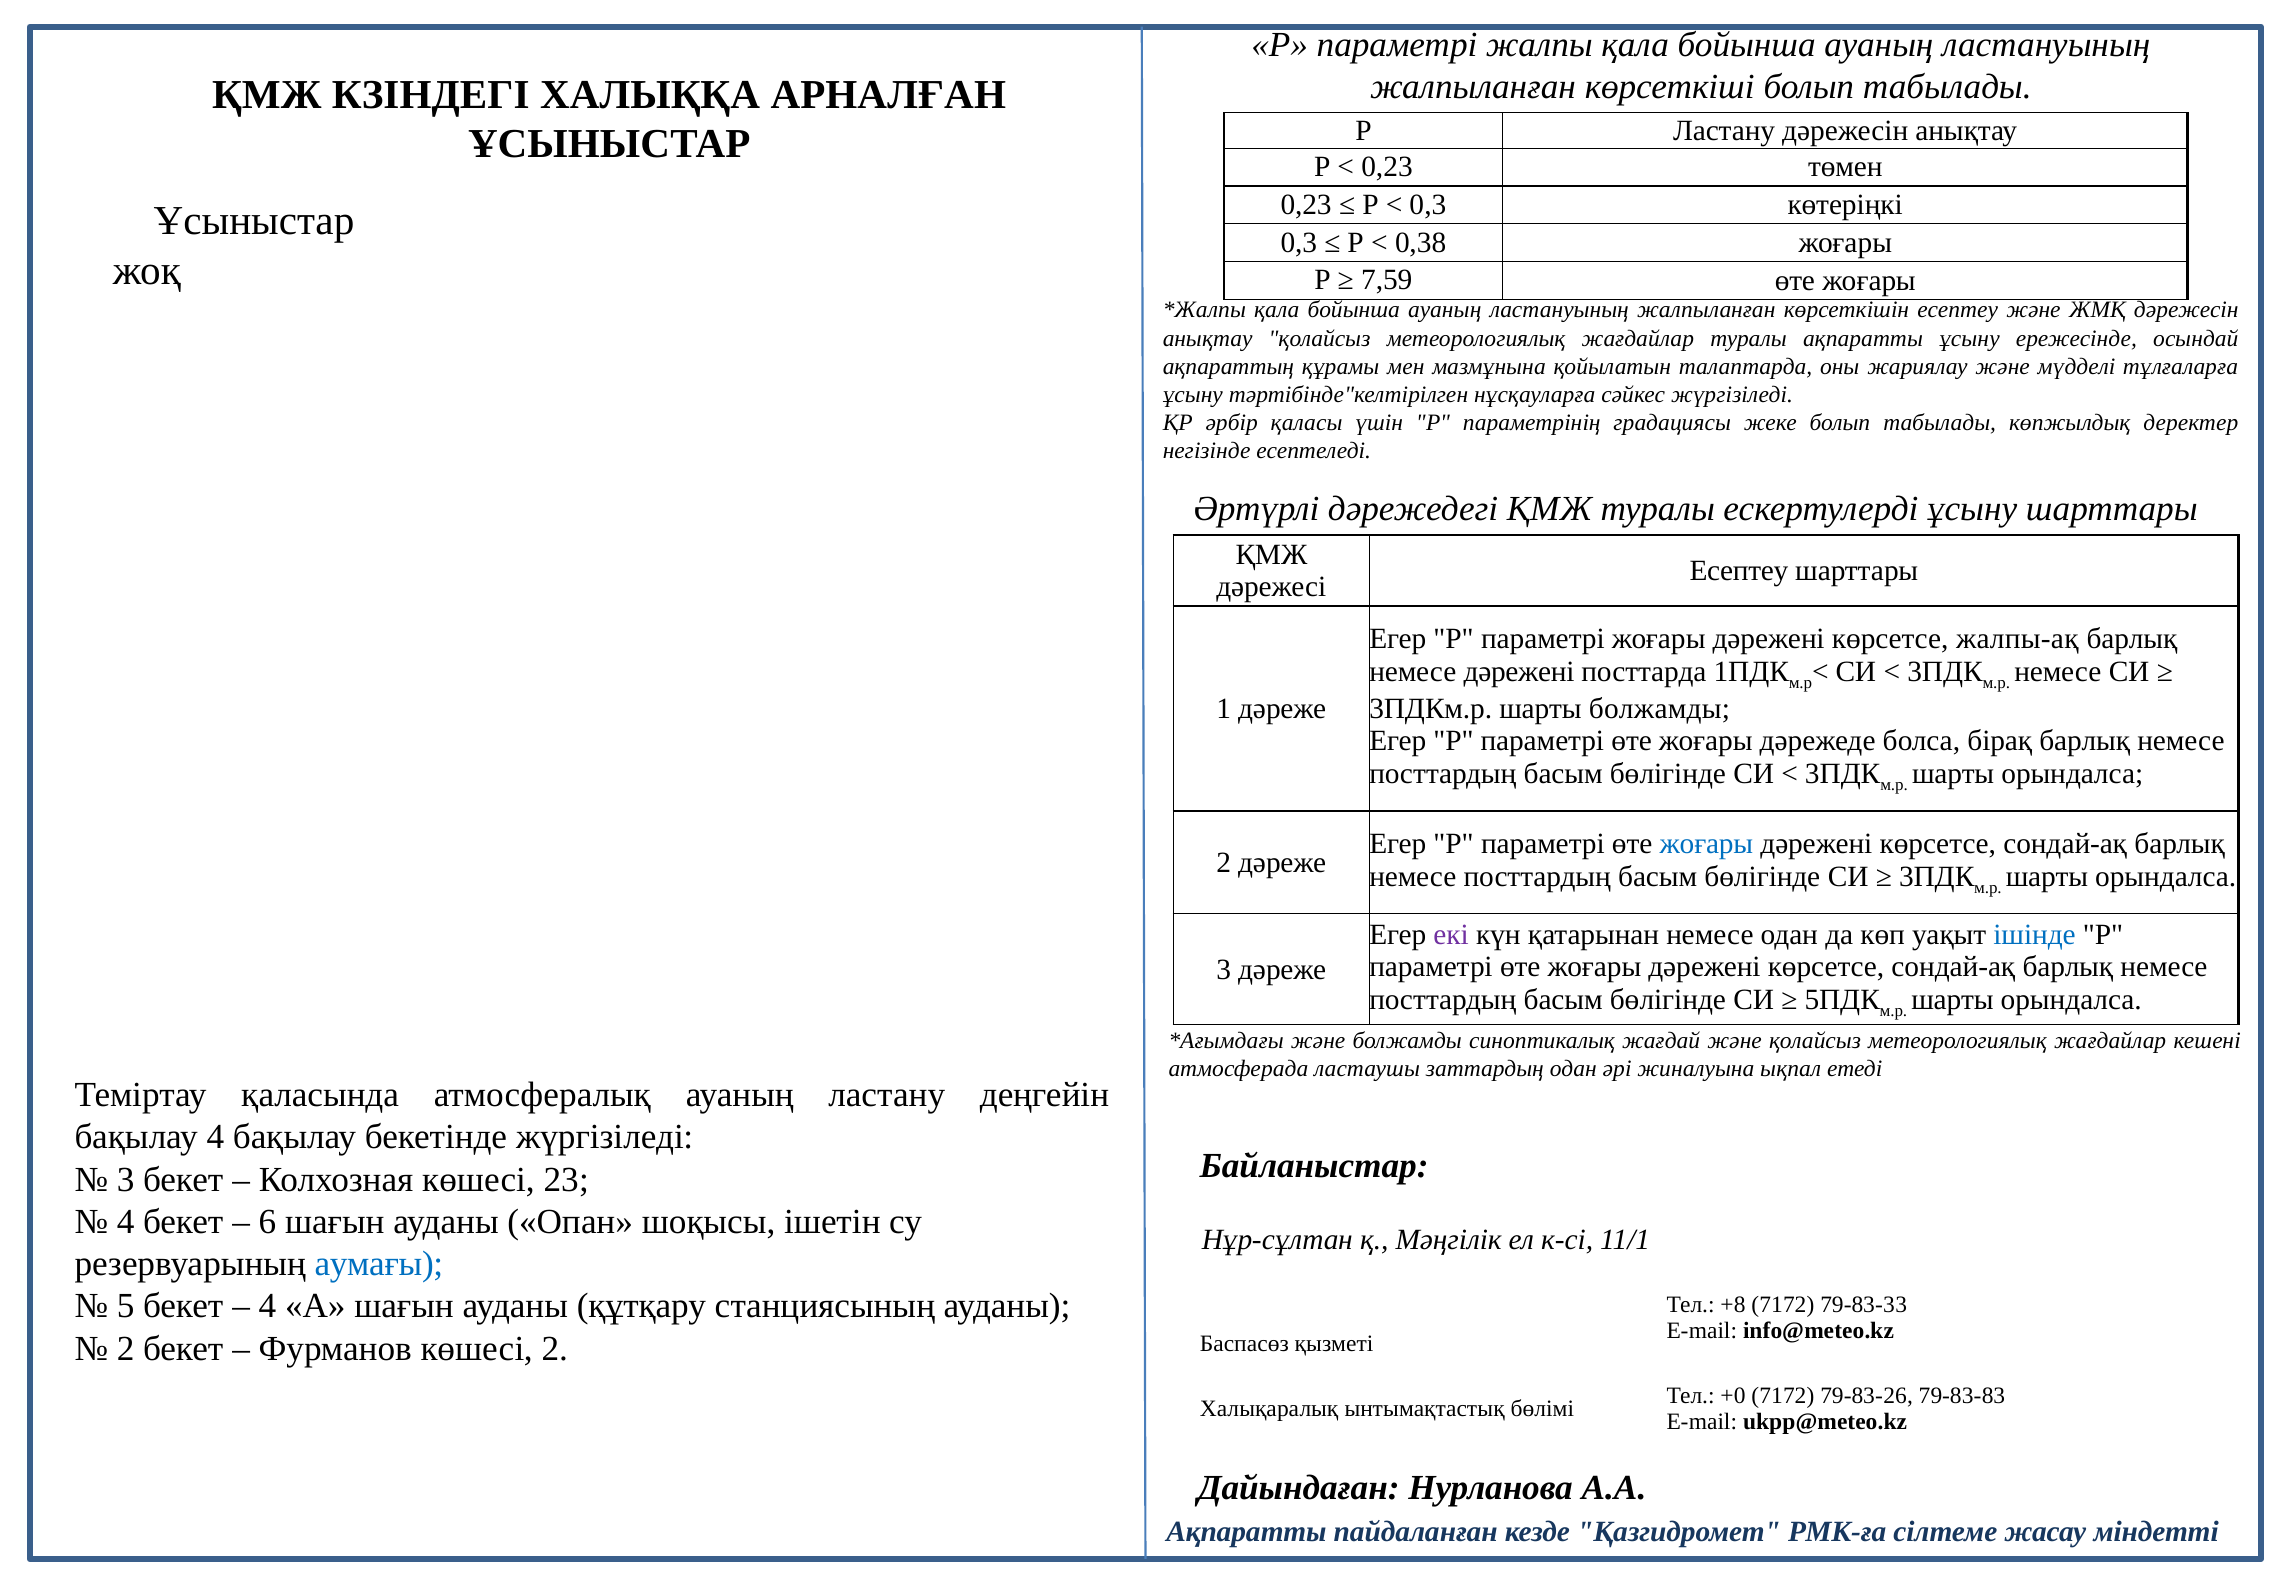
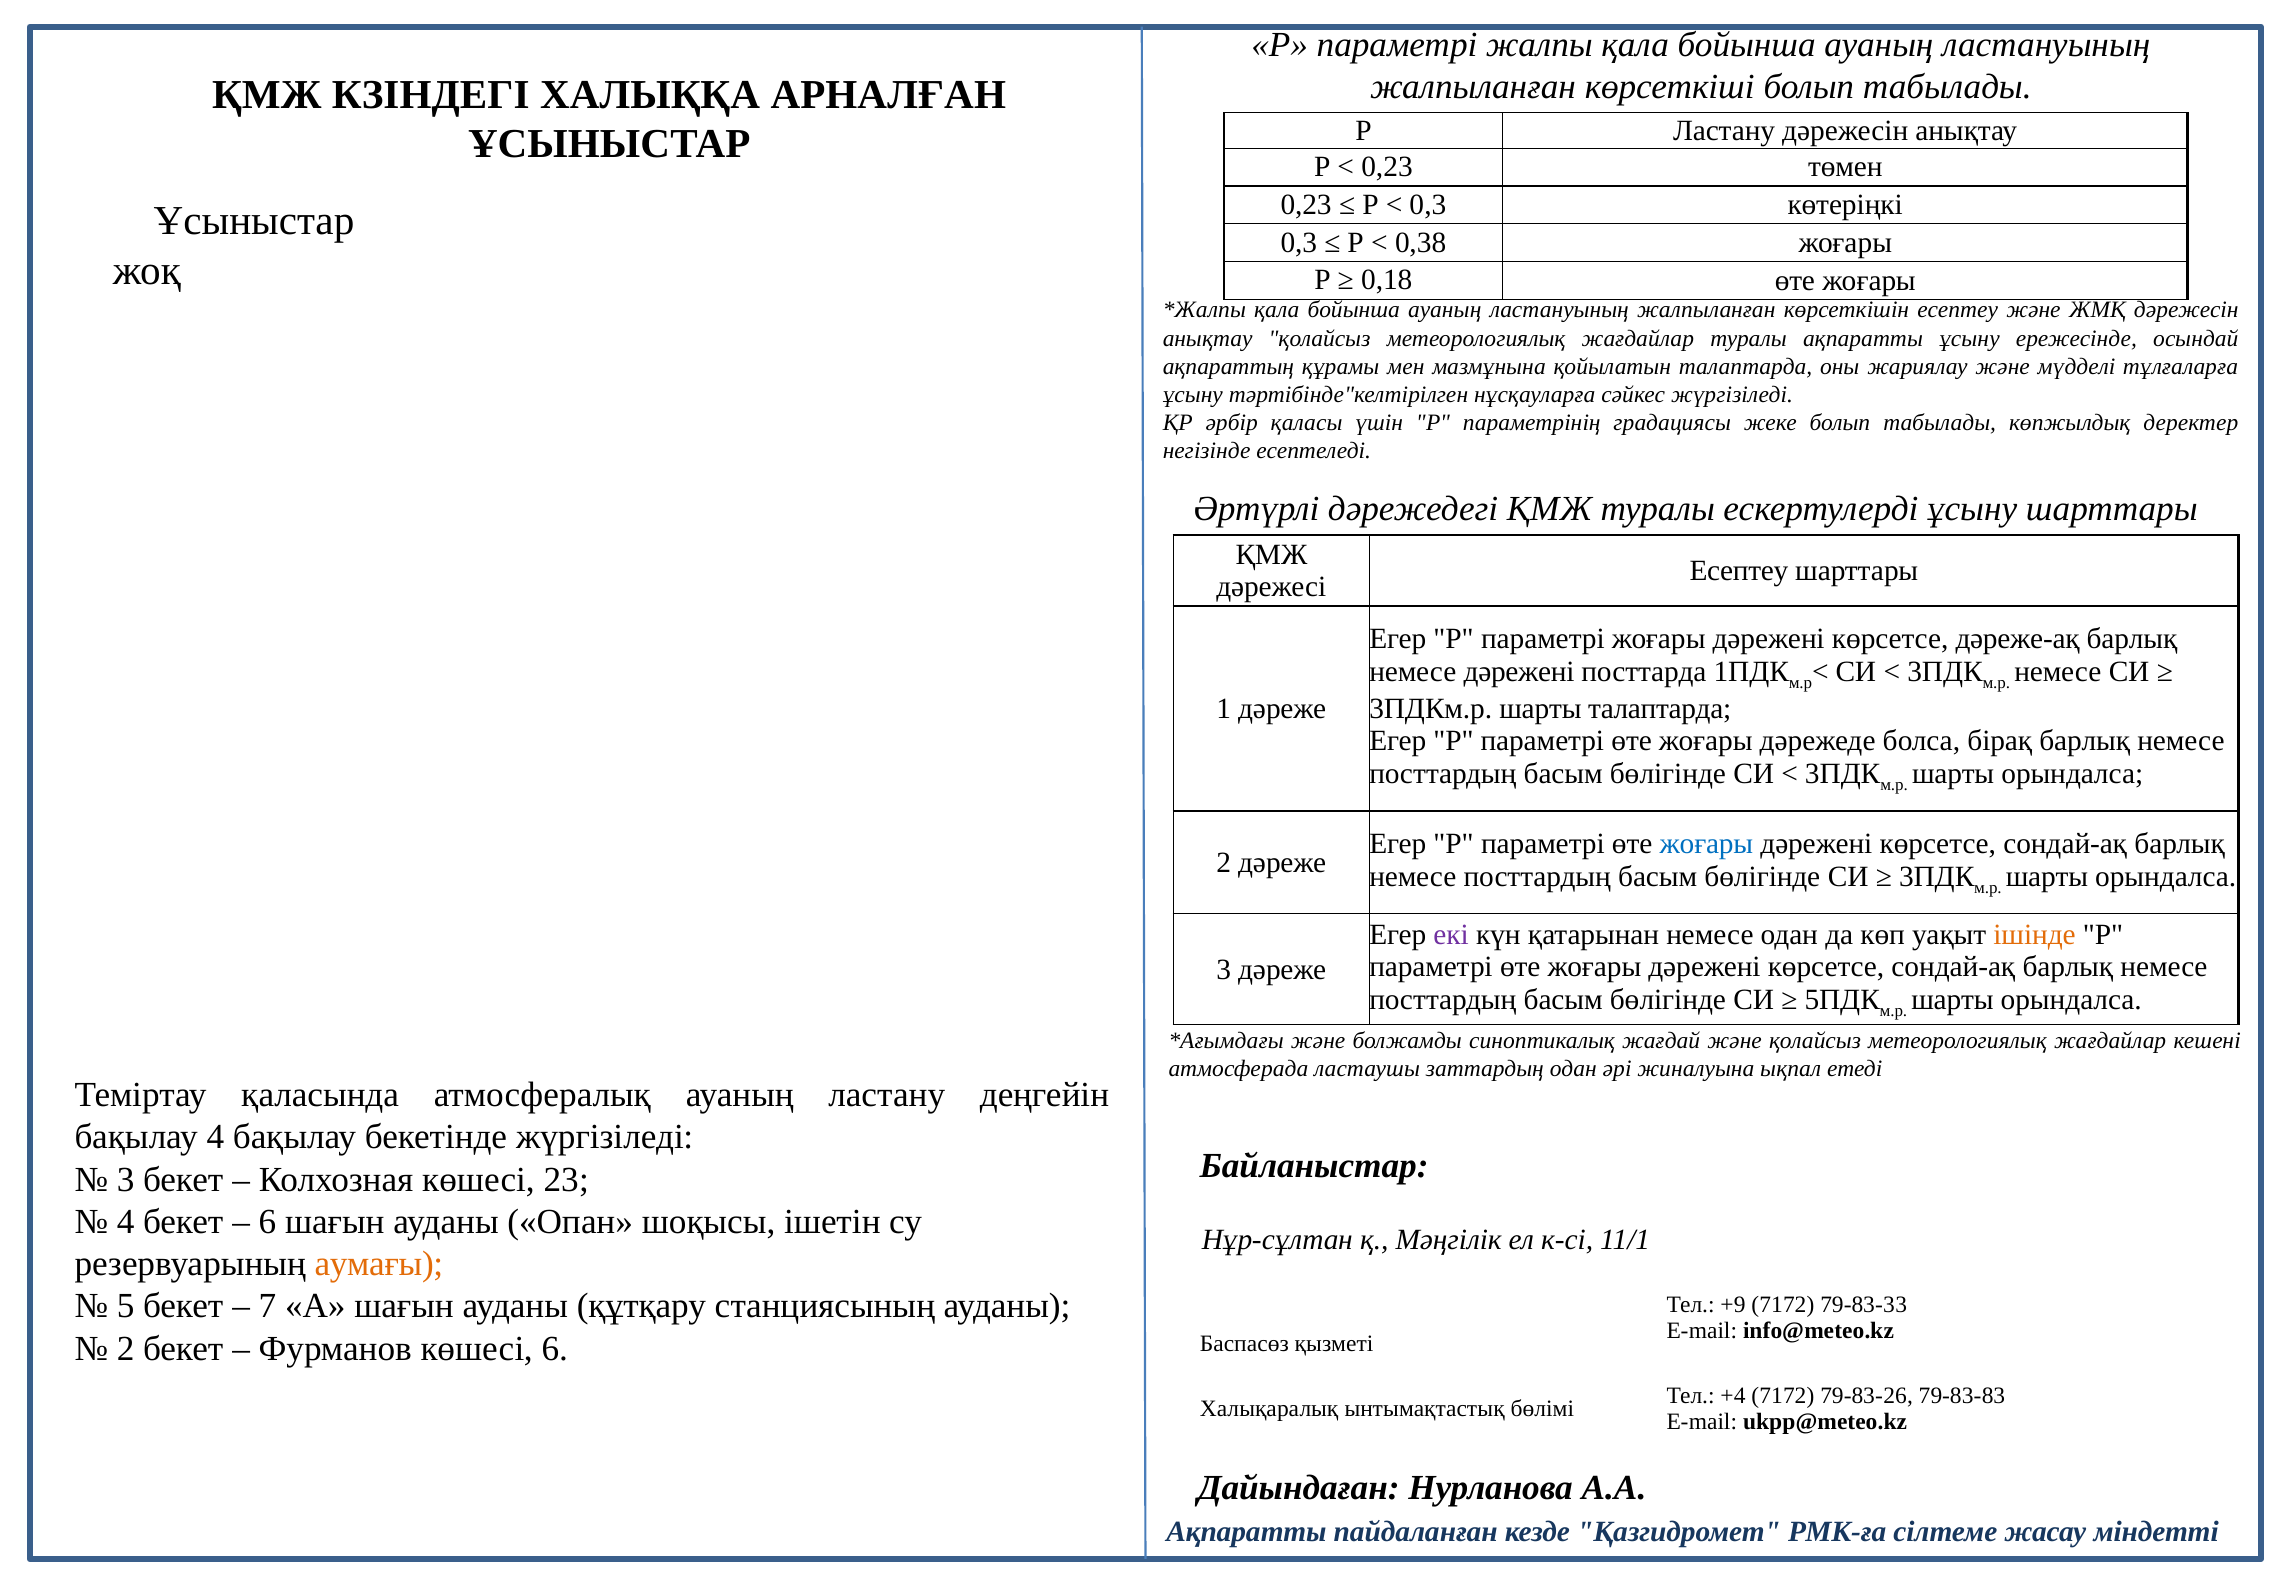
7,59: 7,59 -> 0,18 (1387, 280)
жалпы-ақ: жалпы-ақ -> дәреже-ақ (2018, 639)
шарты болжамды: болжамды -> талаптарда (1660, 709)
ішінде colour: blue -> orange (2035, 935)
аумағы colour: blue -> orange (379, 1264)
4: 4 -> 7 (267, 1306)
+8: +8 -> +9 (1733, 1305)
көшесі 2: 2 -> 6 (555, 1349)
+0: +0 -> +4 (1733, 1396)
